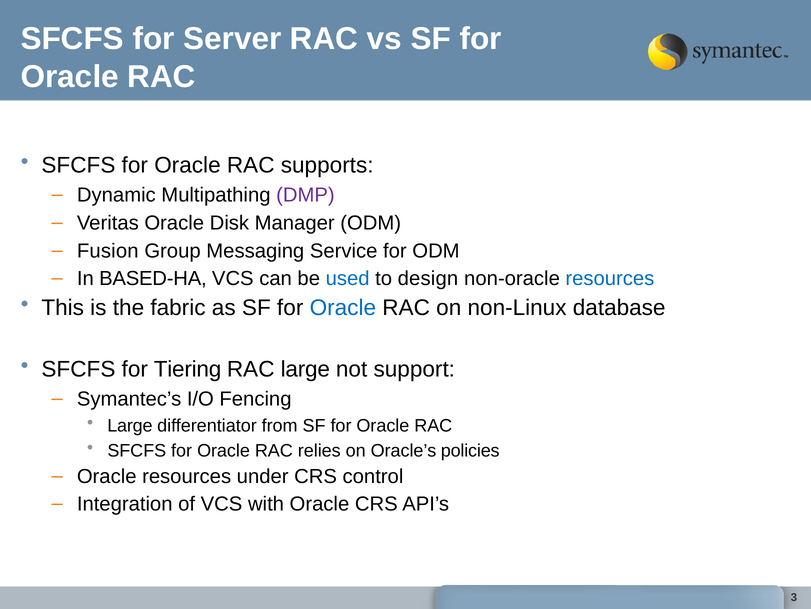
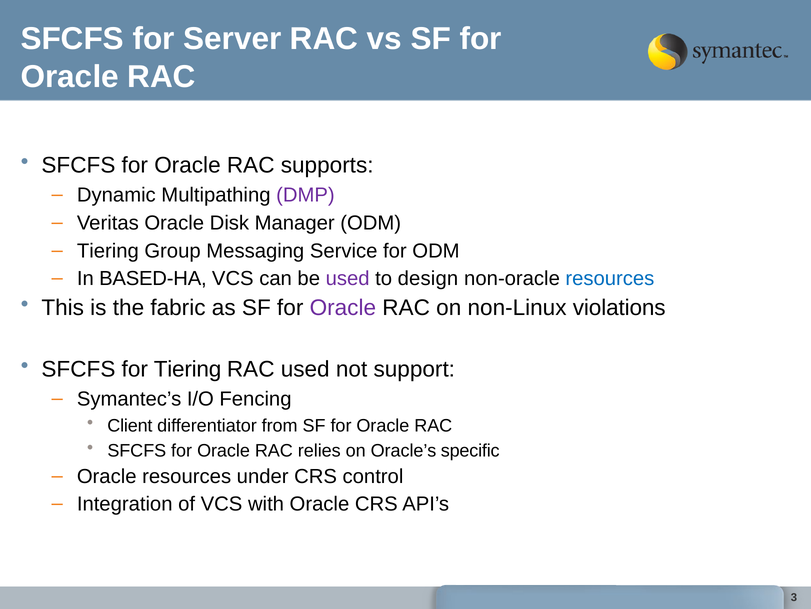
Fusion: Fusion -> Tiering (108, 251)
used colour: blue -> purple (348, 278)
Oracle colour: blue -> purple (343, 307)
database: database -> violations (619, 307)
RAC large: large -> used (305, 369)
Large: Large -> Client (130, 425)
policies: policies -> specific (470, 450)
